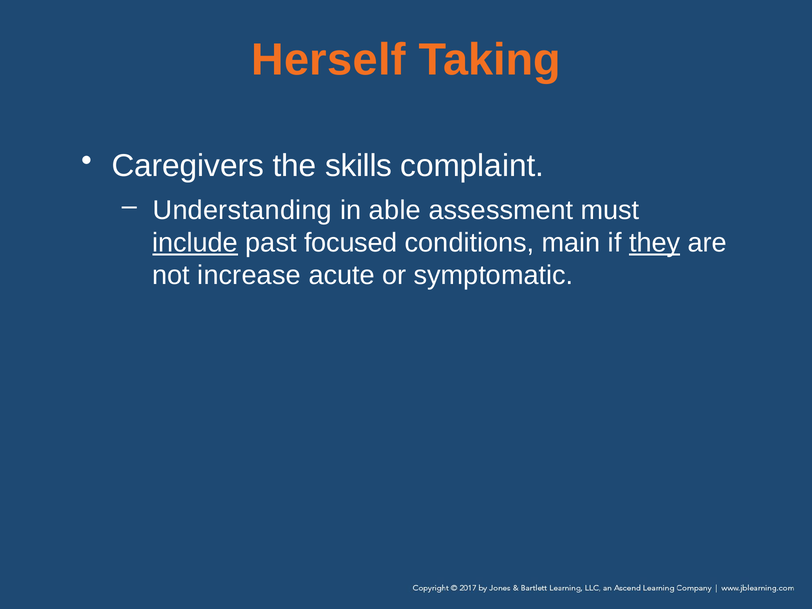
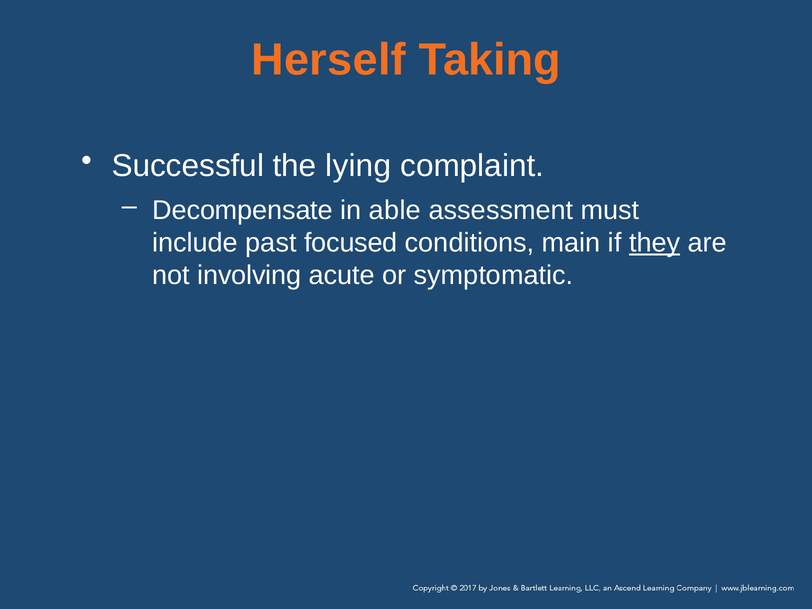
Caregivers: Caregivers -> Successful (188, 166)
skills: skills -> lying (358, 166)
Understanding: Understanding -> Decompensate (243, 210)
include underline: present -> none (195, 243)
increase: increase -> involving (249, 275)
